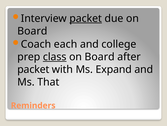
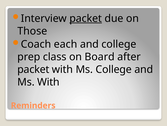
Board: Board -> Those (32, 31)
class underline: present -> none (55, 57)
Ms Expand: Expand -> College (114, 69)
Ms That: That -> With (48, 82)
